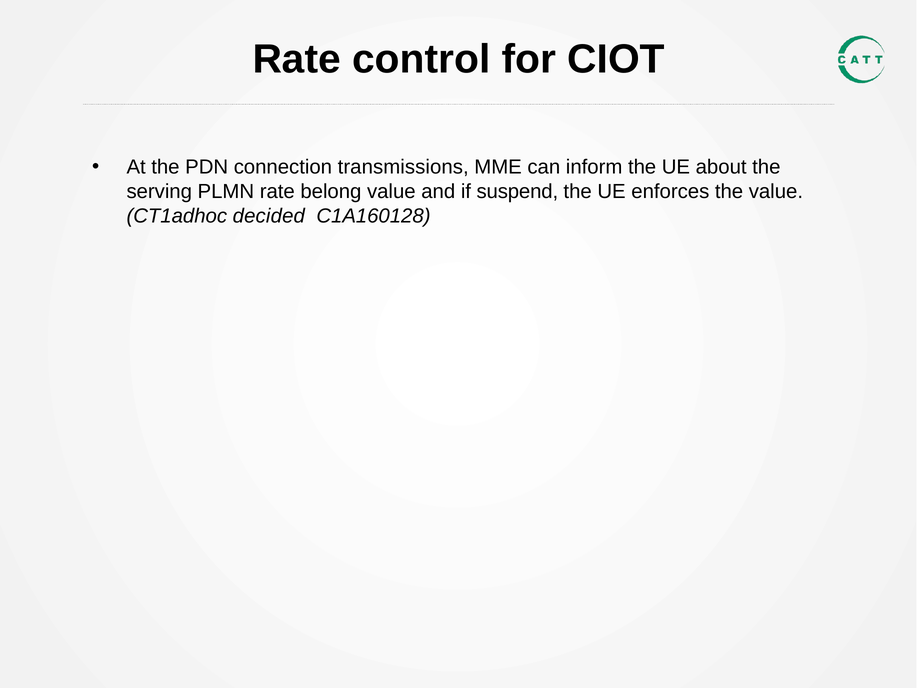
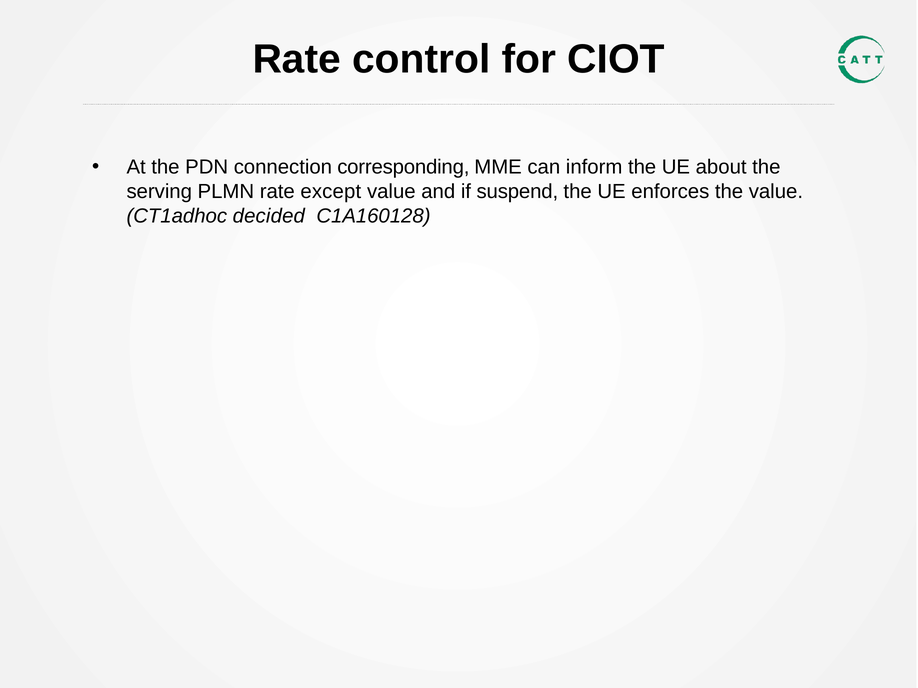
transmissions: transmissions -> corresponding (403, 167)
belong: belong -> except (331, 192)
